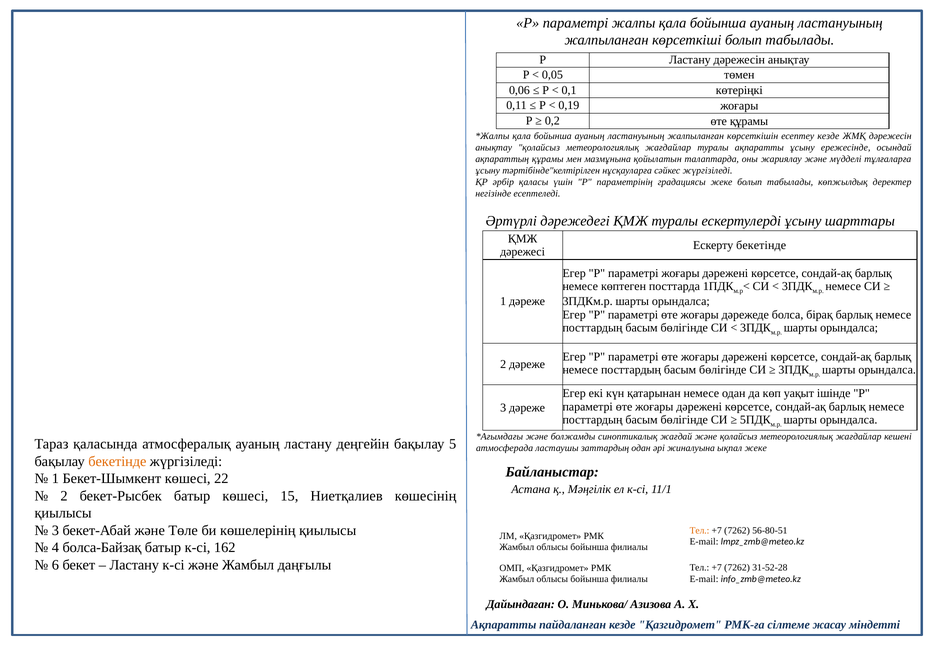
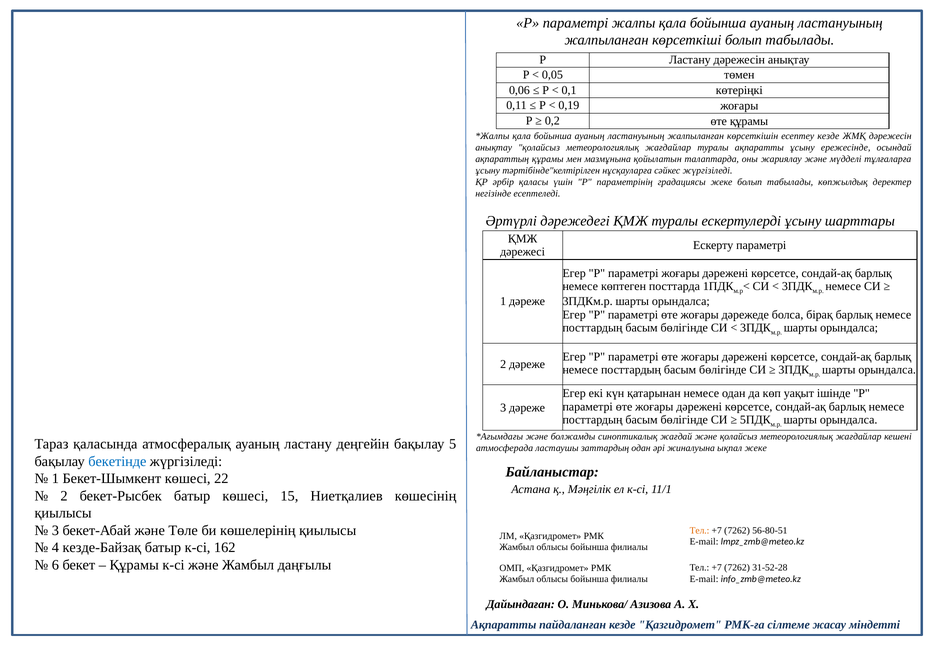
Ескерту бекетінде: бекетінде -> параметрі (761, 245)
бекетінде colour: orange -> blue (117, 462)
болса-Байзақ: болса-Байзақ -> кезде-Байзақ (102, 548)
Ластану: Ластану -> Құрамы (134, 565)
